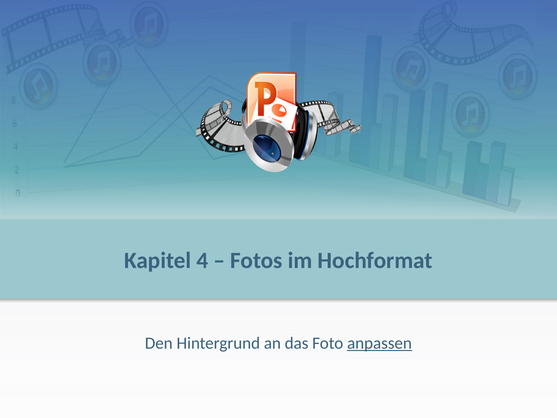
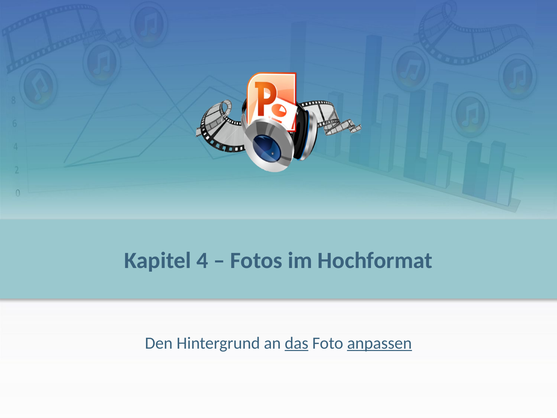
das underline: none -> present (297, 343)
